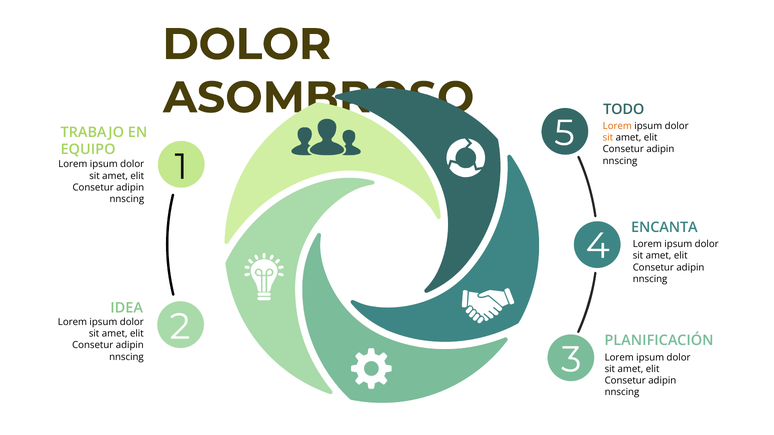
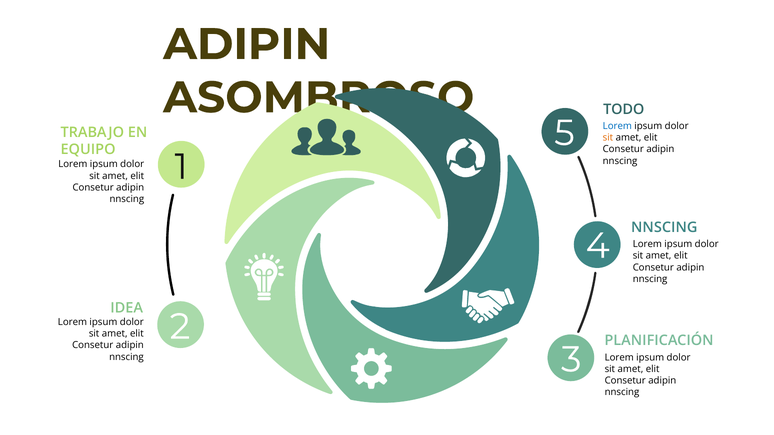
DOLOR: DOLOR -> ADIPIN (247, 45)
Lorem colour: orange -> blue (617, 126)
ENCANTA: ENCANTA -> NNSCING (664, 228)
